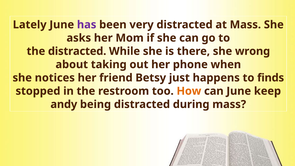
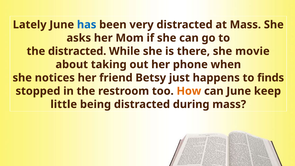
has colour: purple -> blue (87, 25)
wrong: wrong -> movie (252, 51)
andy: andy -> little (64, 104)
